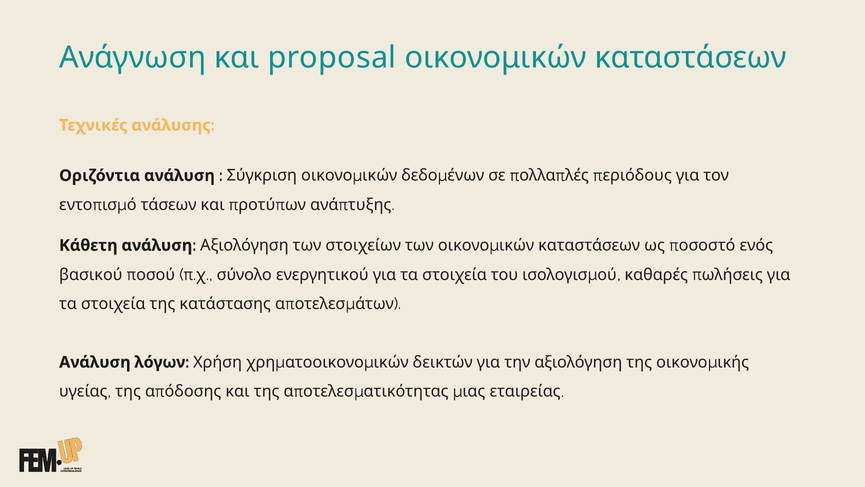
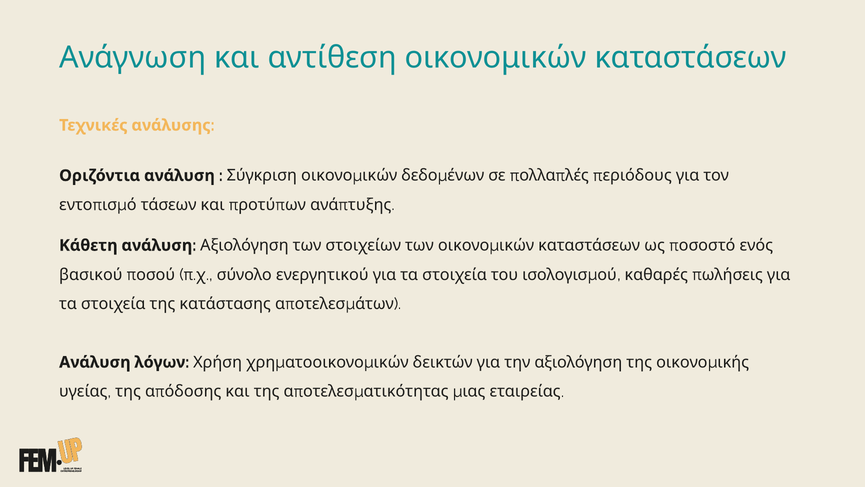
proposal: proposal -> αντίθεση (332, 58)
